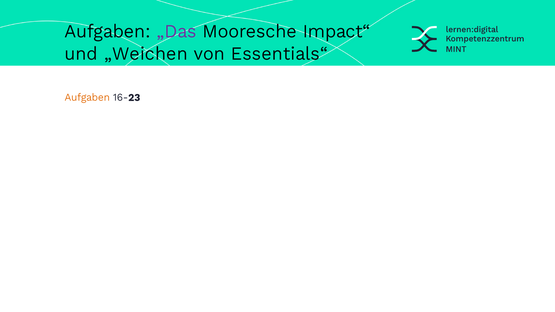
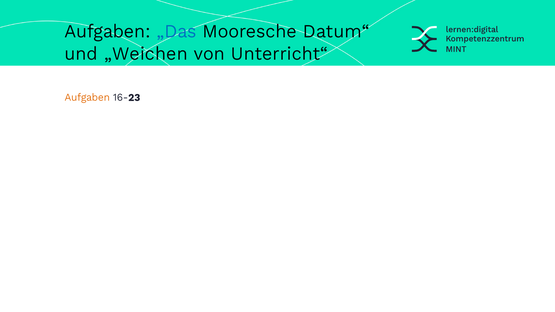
„Das colour: purple -> blue (177, 31)
Impact“: Impact“ -> Datum“ (336, 31)
Essentials“: Essentials“ -> Unterricht“ (279, 54)
